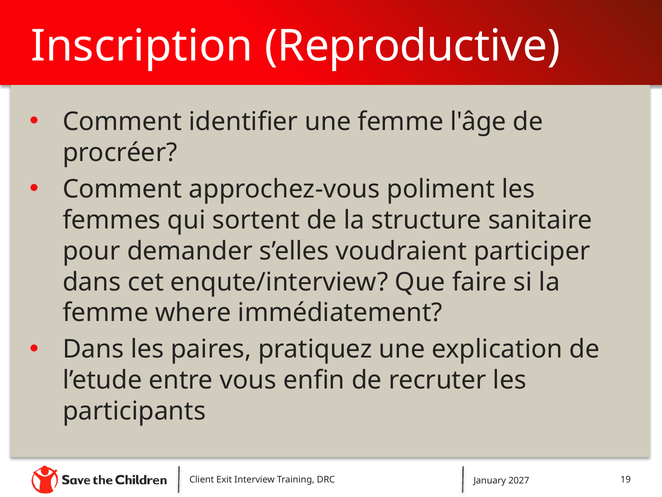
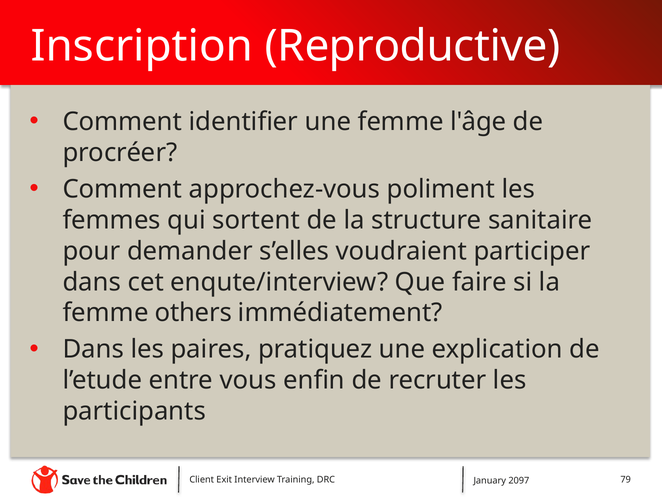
where: where -> others (193, 313)
19: 19 -> 79 (626, 479)
2027: 2027 -> 2097 (519, 480)
